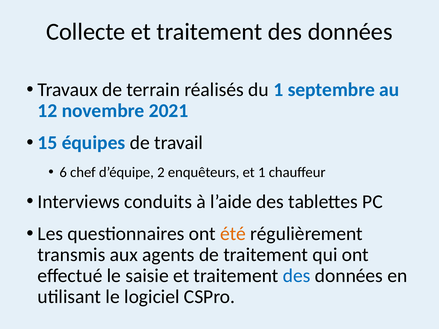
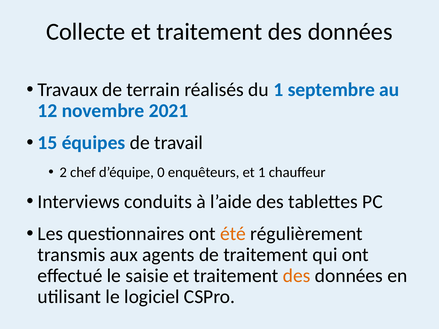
6: 6 -> 2 (63, 172)
2: 2 -> 0 (161, 172)
des colour: blue -> orange (297, 276)
